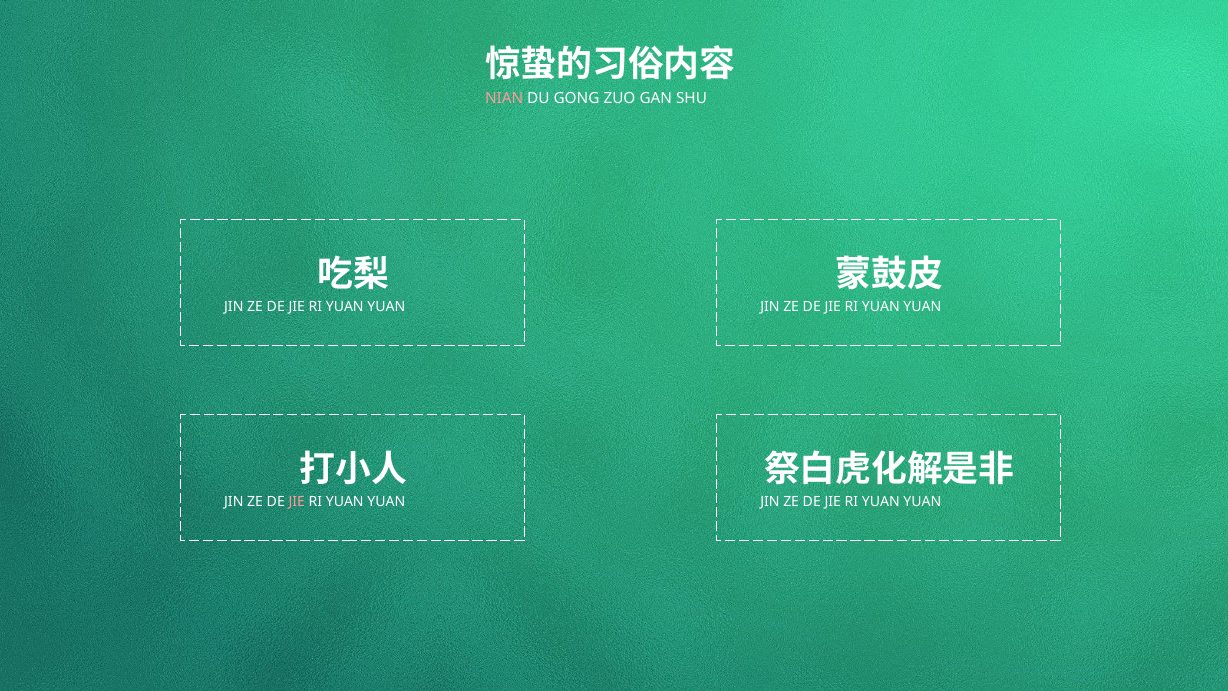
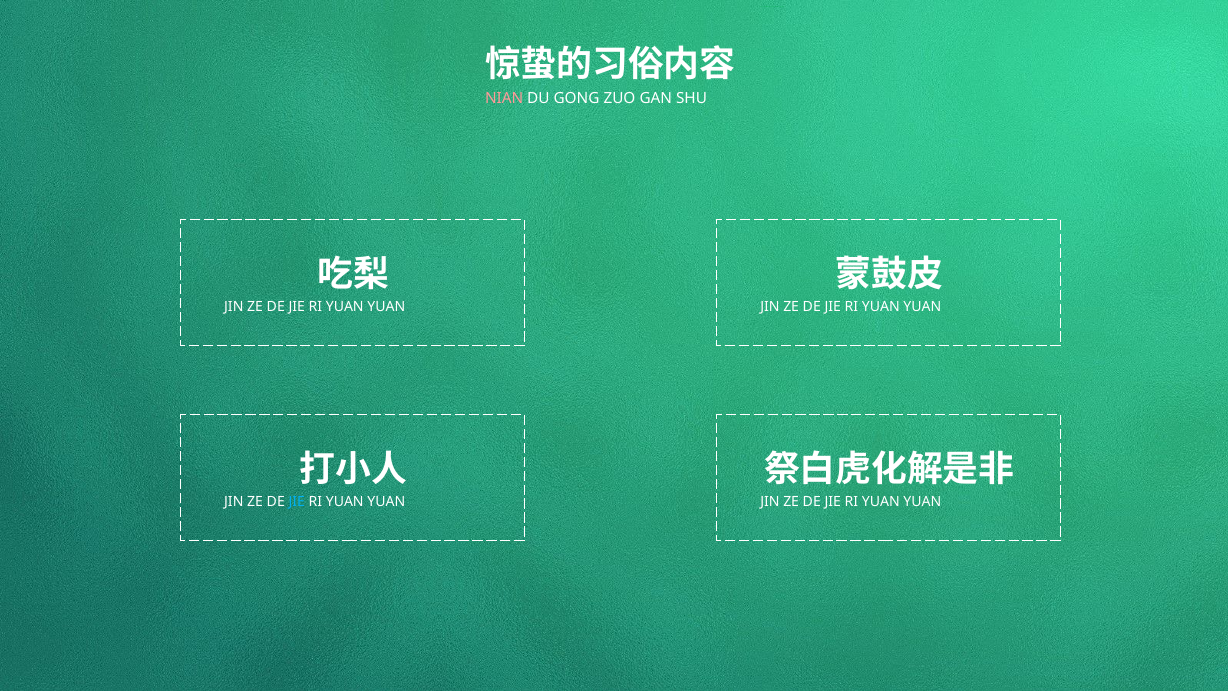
JIE colour: pink -> light blue (297, 501)
